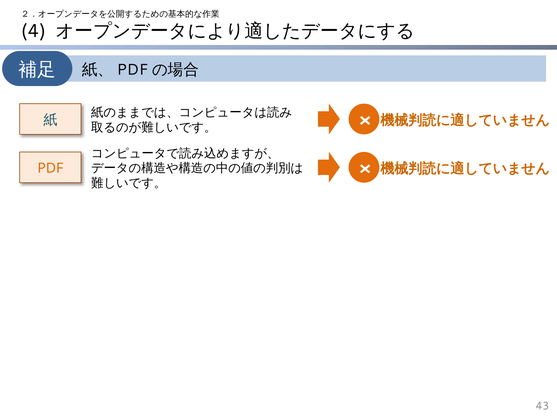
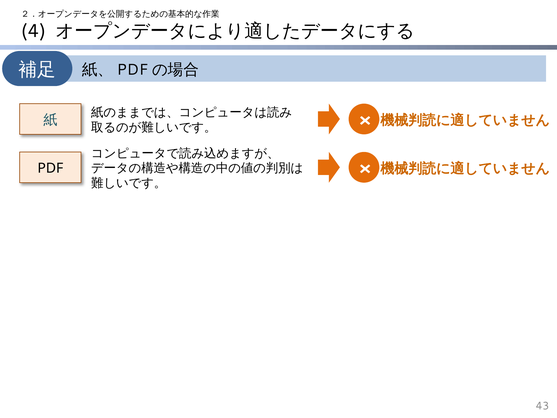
PDF colour: orange -> black (50, 168)
